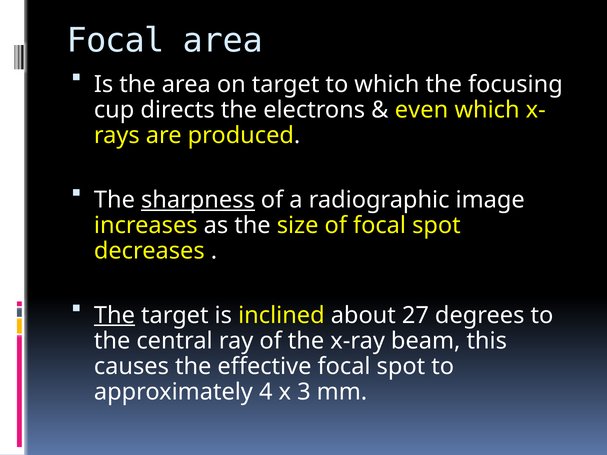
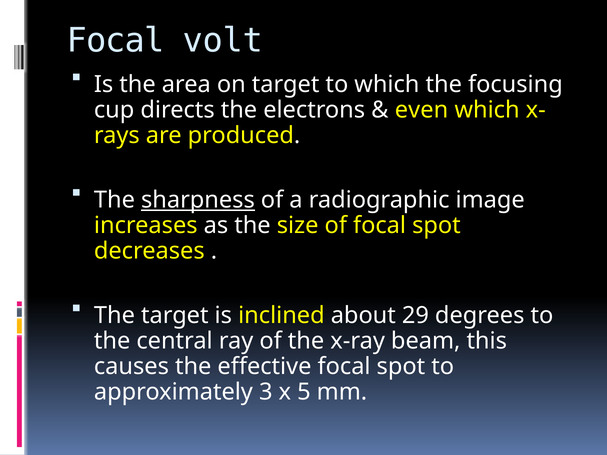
Focal area: area -> volt (223, 41)
The underline: present -> none (114, 315)
27: 27 -> 29 (415, 315)
4: 4 -> 3 (266, 392)
3: 3 -> 5 (304, 392)
